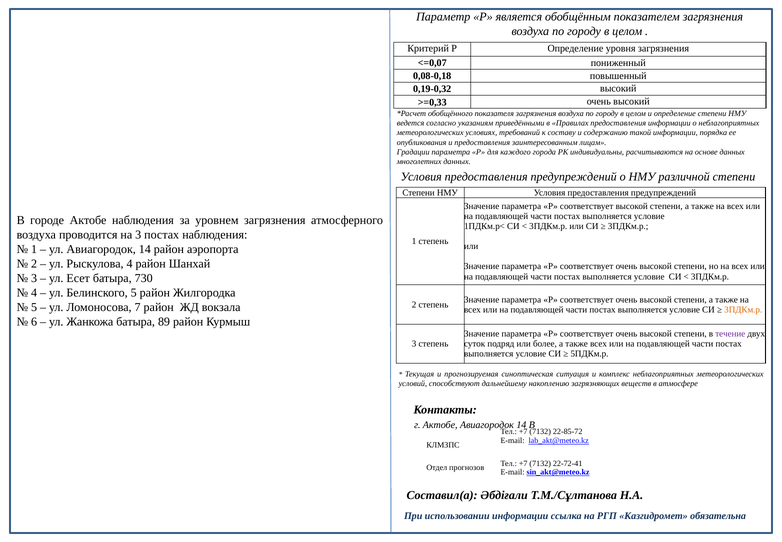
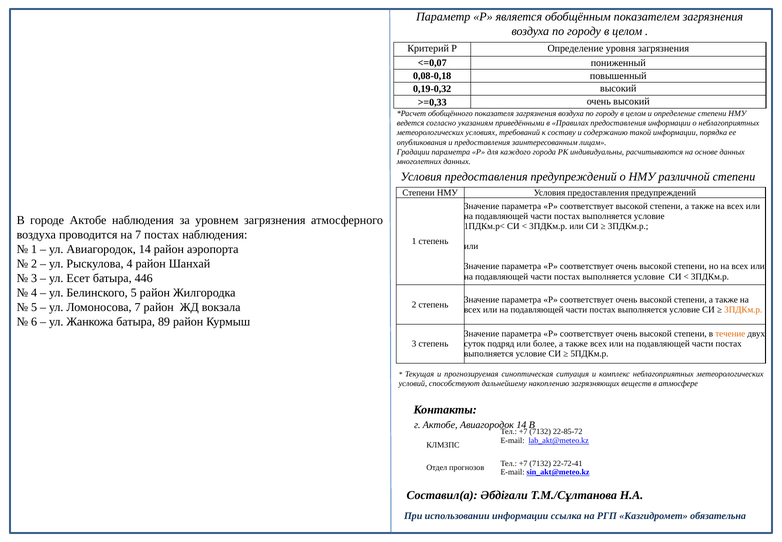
на 3: 3 -> 7 (138, 235)
730: 730 -> 446 (144, 278)
течение colour: purple -> orange (730, 333)
